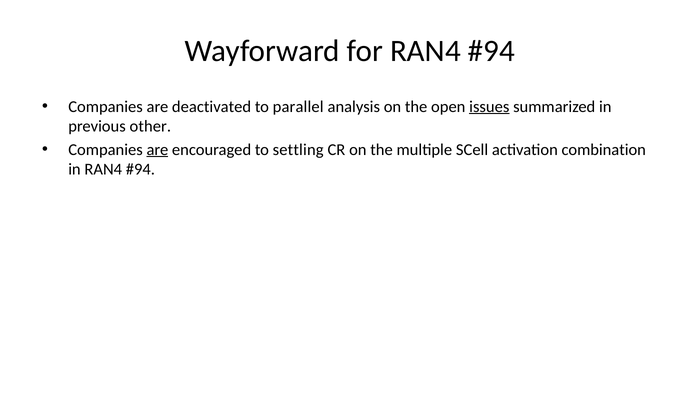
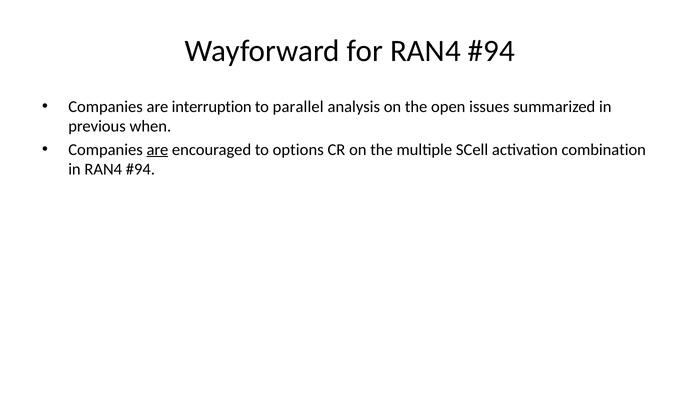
deactivated: deactivated -> interruption (212, 106)
issues underline: present -> none (489, 106)
other: other -> when (150, 126)
settling: settling -> options (298, 150)
